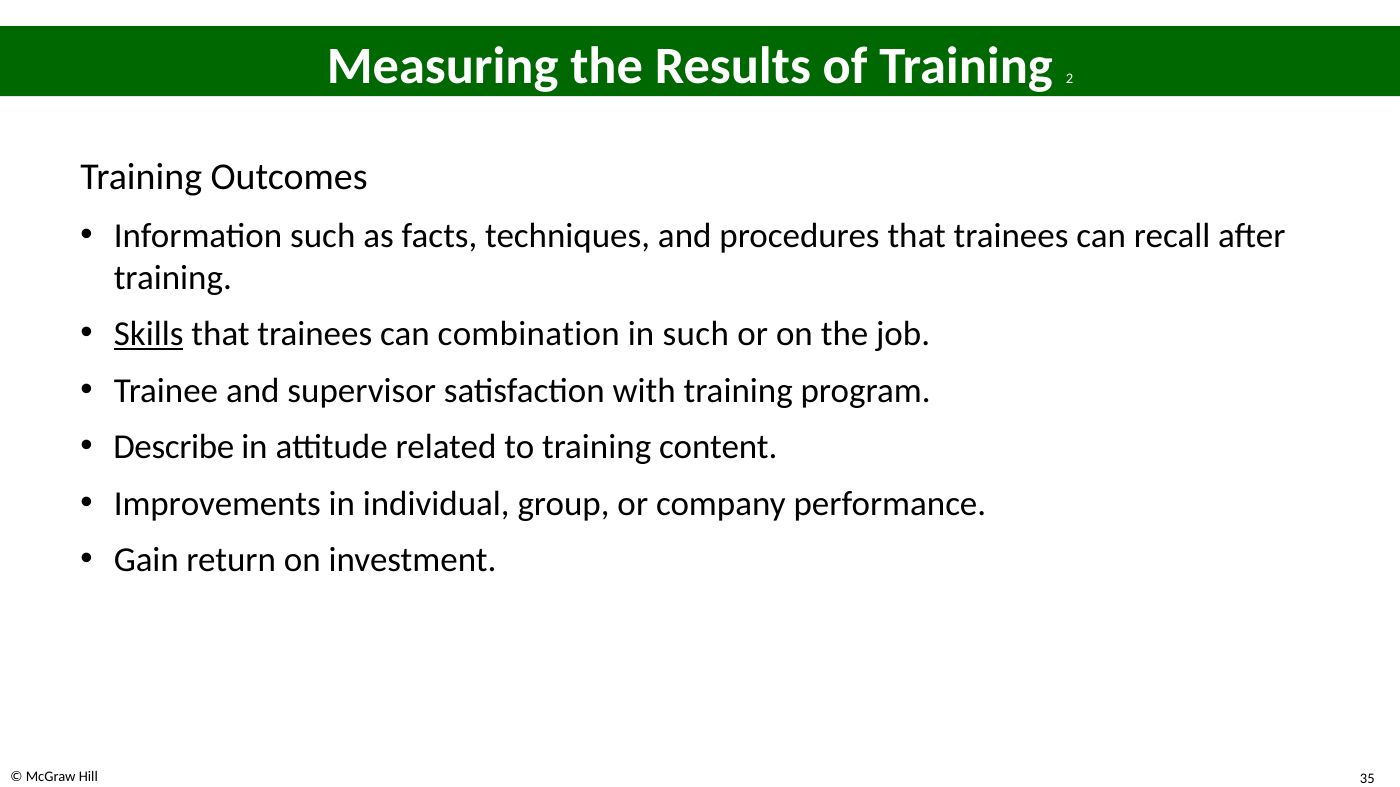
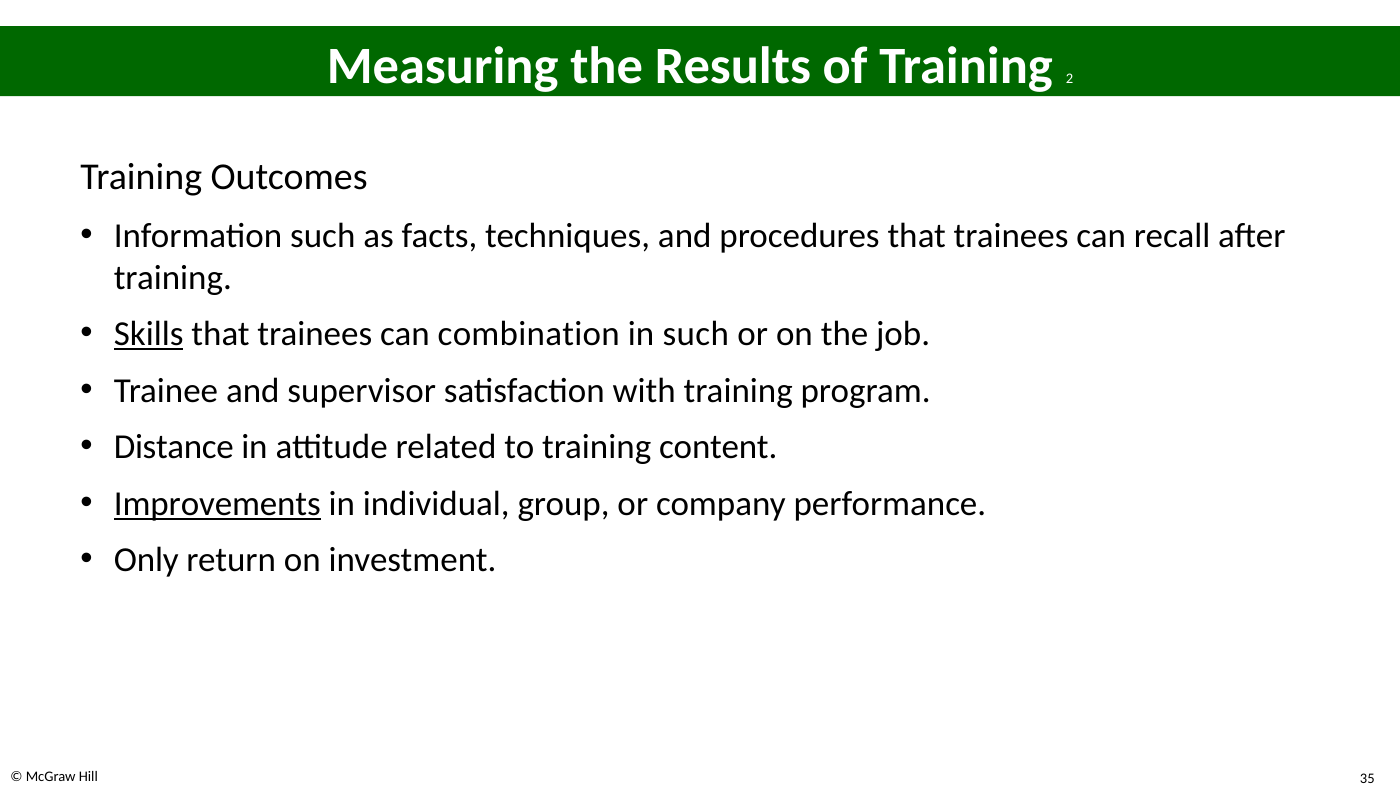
Describe: Describe -> Distance (174, 447)
Improvements underline: none -> present (217, 504)
Gain: Gain -> Only (146, 561)
